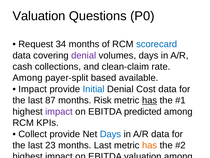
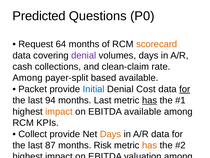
Valuation: Valuation -> Predicted (39, 16)
34: 34 -> 64 (61, 44)
scorecard colour: blue -> orange (157, 44)
Impact: Impact -> Packet (33, 89)
for underline: none -> present (185, 89)
87: 87 -> 94 (50, 100)
months Risk: Risk -> Last (103, 100)
impact colour: purple -> orange (59, 111)
EBITDA predicted: predicted -> available (143, 111)
Days colour: blue -> orange (111, 134)
23: 23 -> 87 (50, 145)
months Last: Last -> Risk (103, 145)
